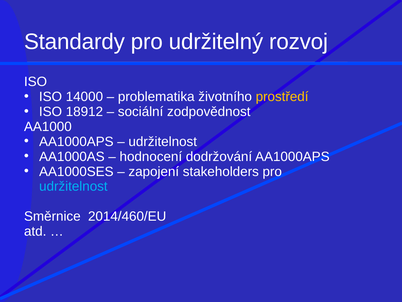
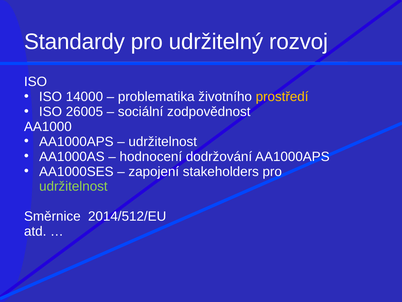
18912: 18912 -> 26005 (84, 111)
udržitelnost colour: light blue -> light green (73, 186)
2014/460/EU: 2014/460/EU -> 2014/512/EU (127, 216)
